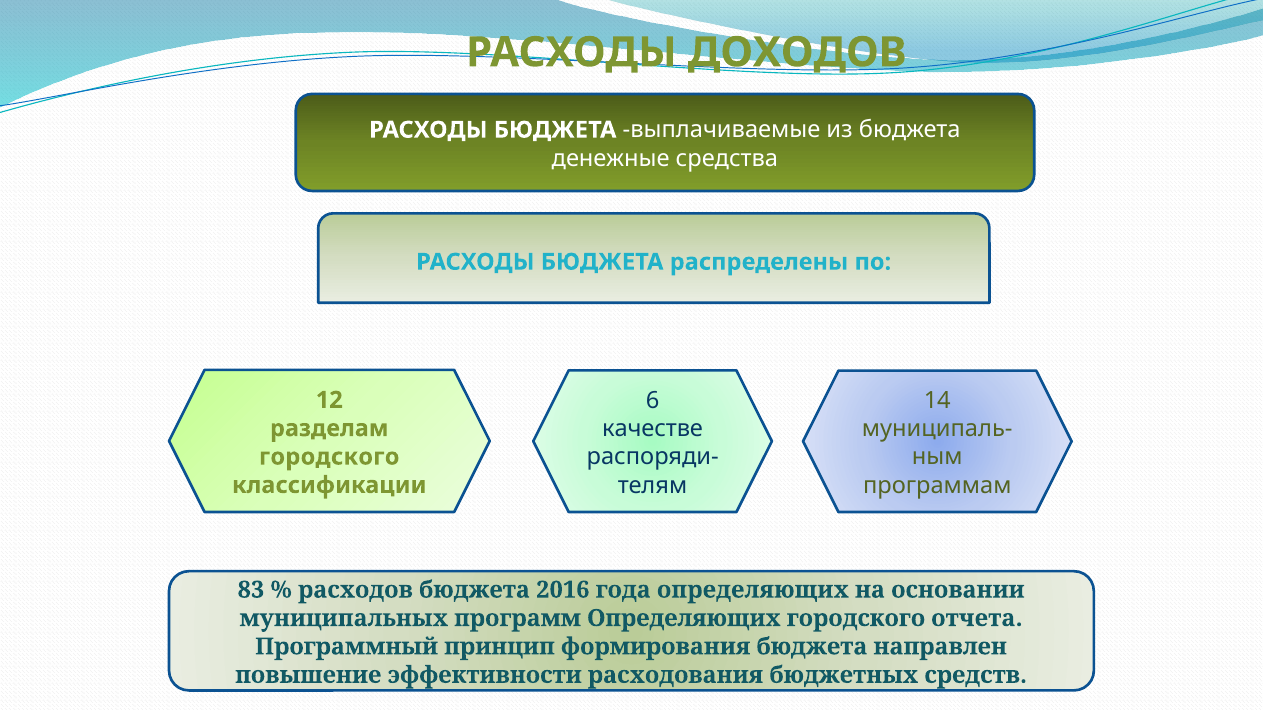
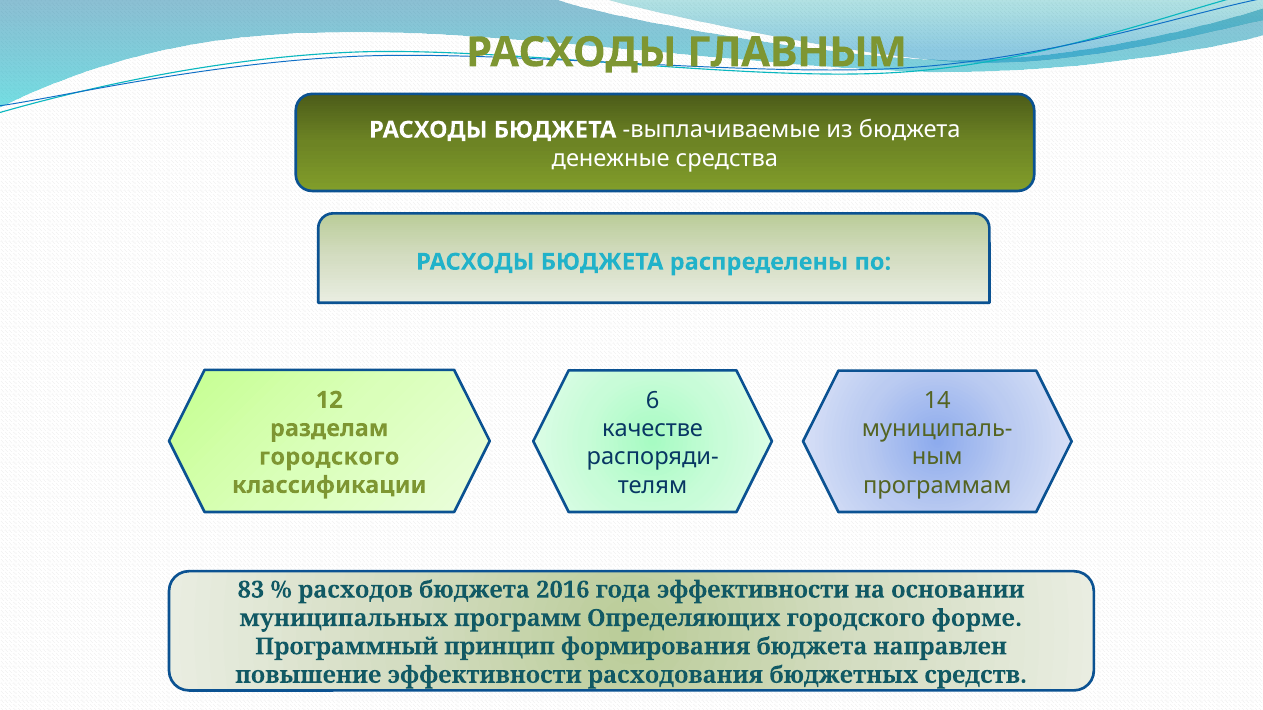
ДОХОДОВ: ДОХОДОВ -> ГЛАВНЫМ (797, 52)
года определяющих: определяющих -> эффективности (753, 590)
отчета: отчета -> форме (977, 619)
